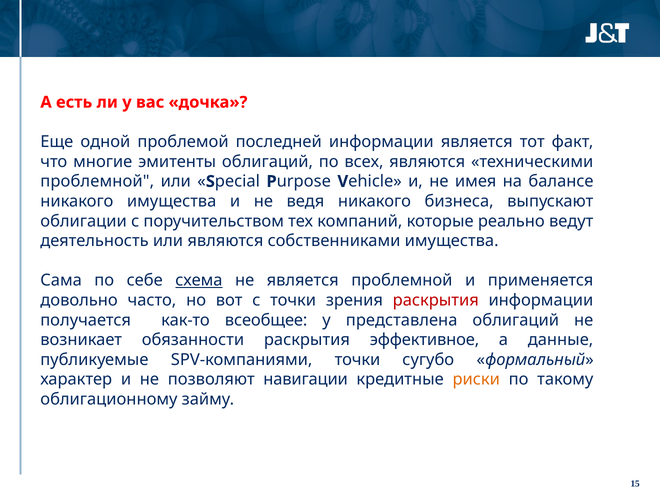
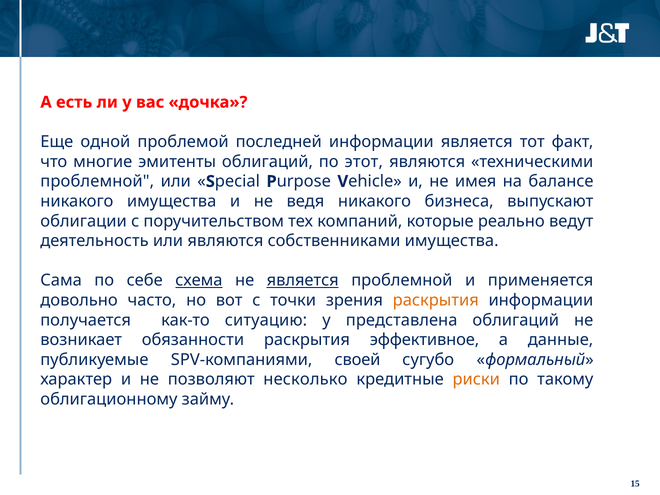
всех: всех -> этот (364, 162)
является underline: none -> present (303, 280)
раскрытия colour: red -> orange (436, 300)
всеобщее: всеобщее -> ситуацию (266, 320)
SPV-компаниями точки: точки -> своей (357, 360)
навигации: навигации -> несколько (305, 379)
